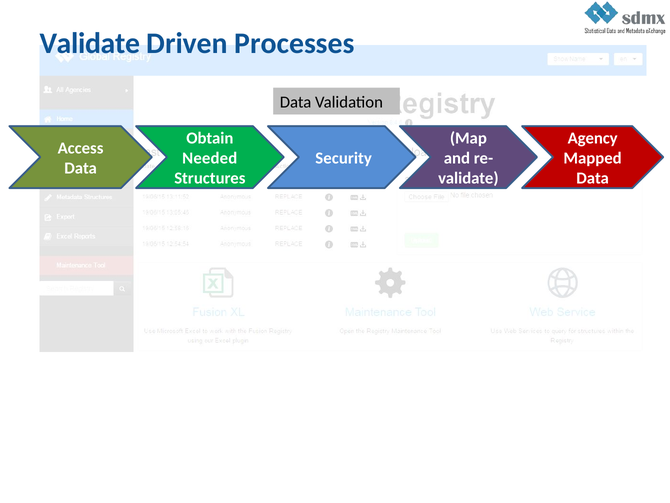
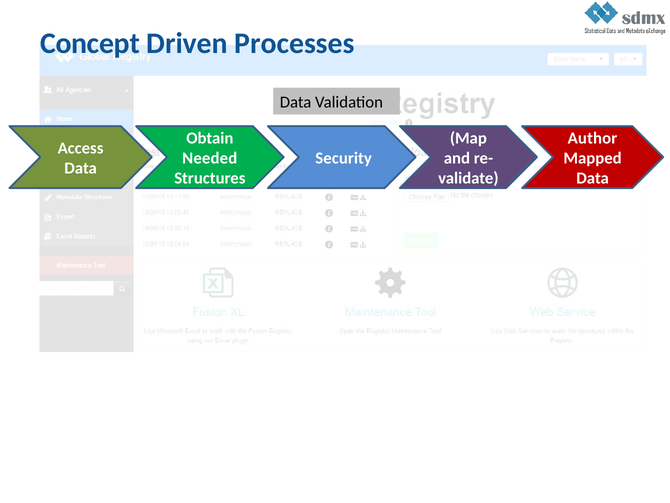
Validate: Validate -> Concept (90, 43)
Agency: Agency -> Author (593, 138)
